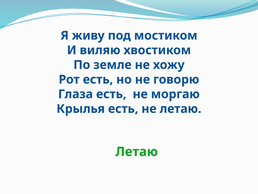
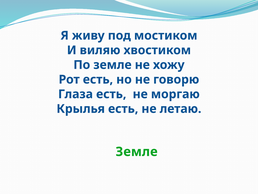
Летаю: Летаю -> Земле (137, 151)
